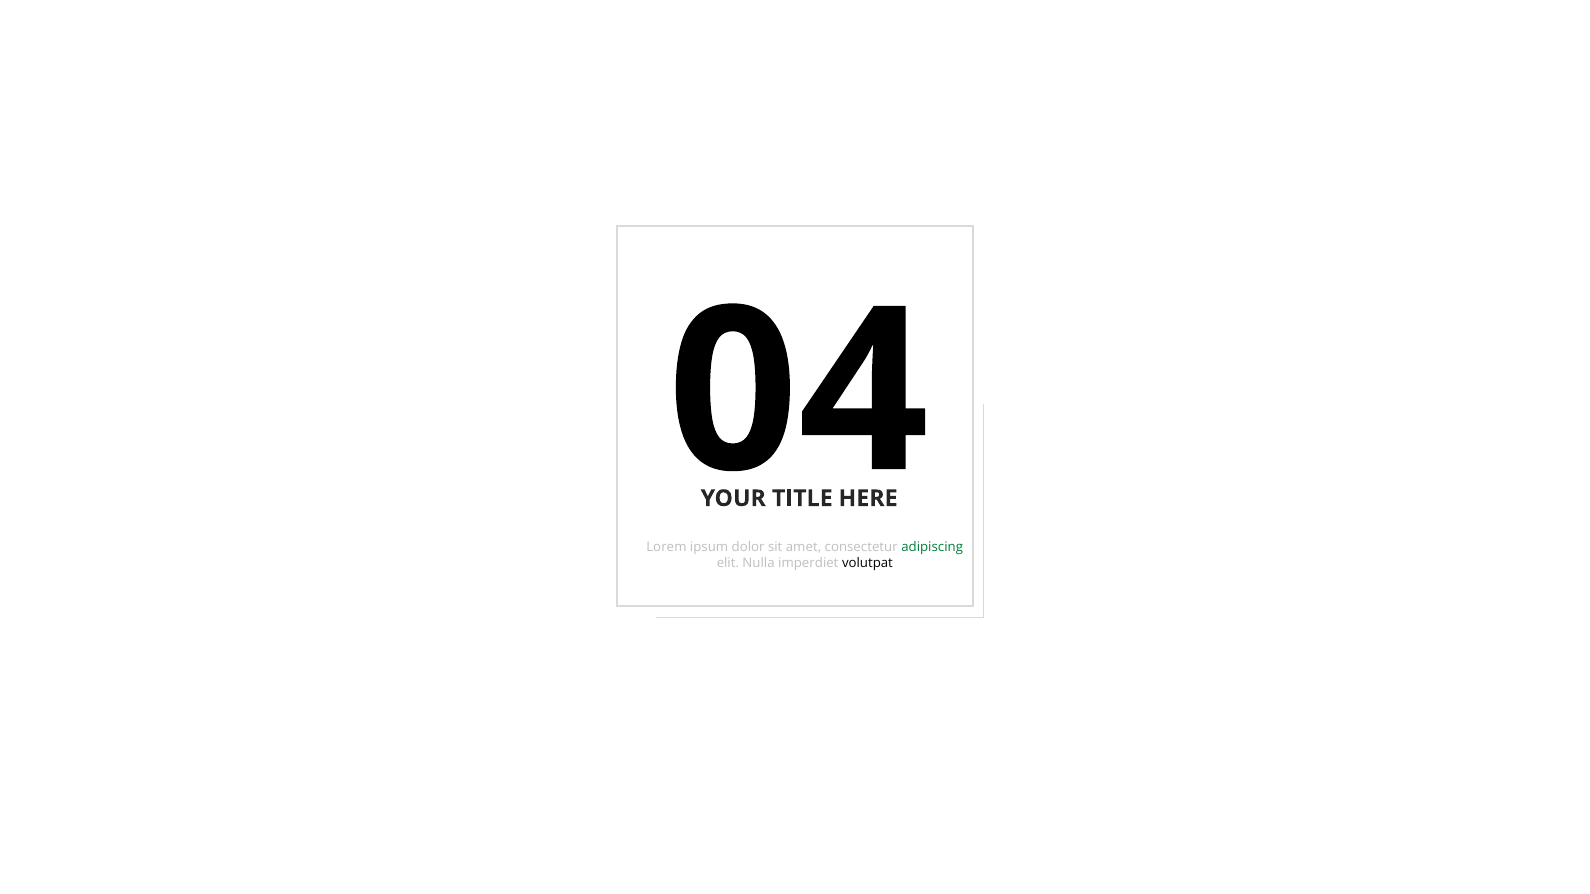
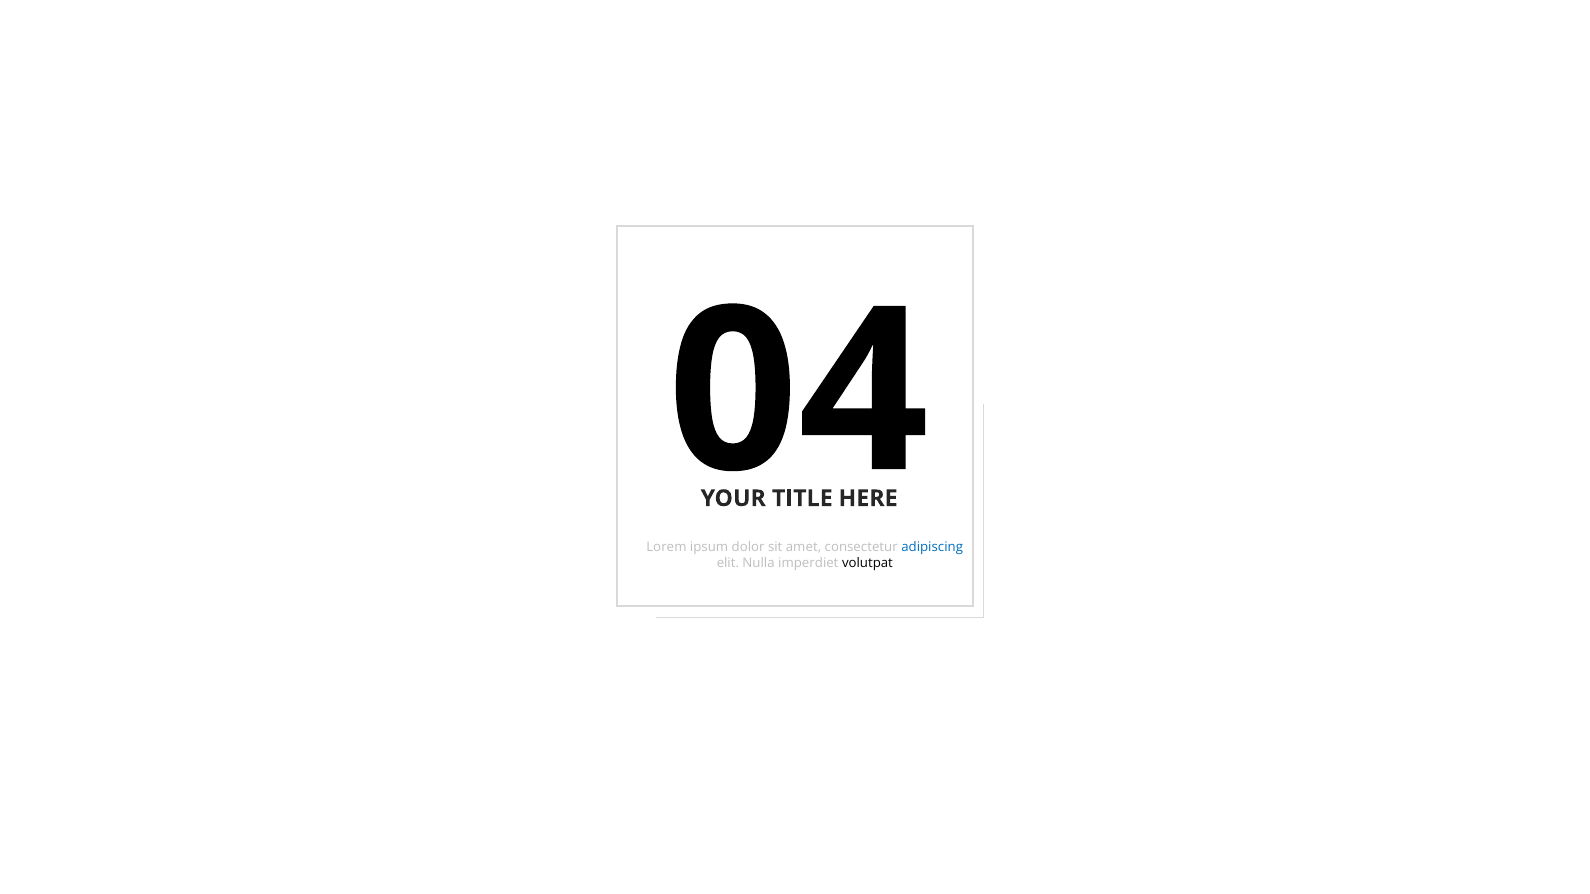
adipiscing colour: green -> blue (932, 547)
